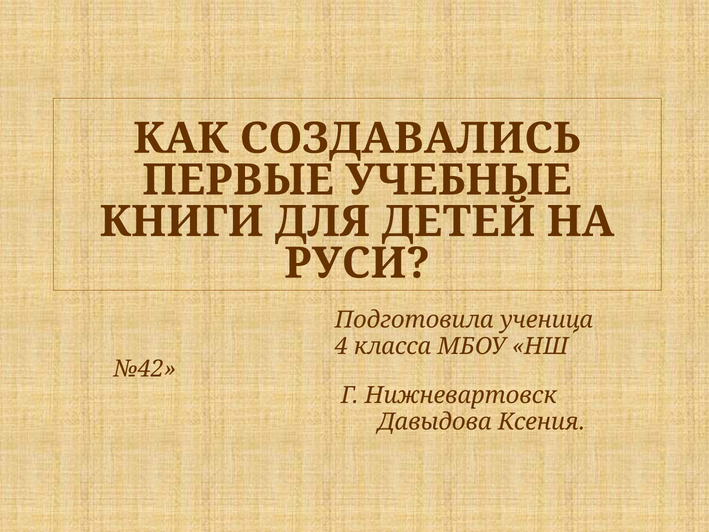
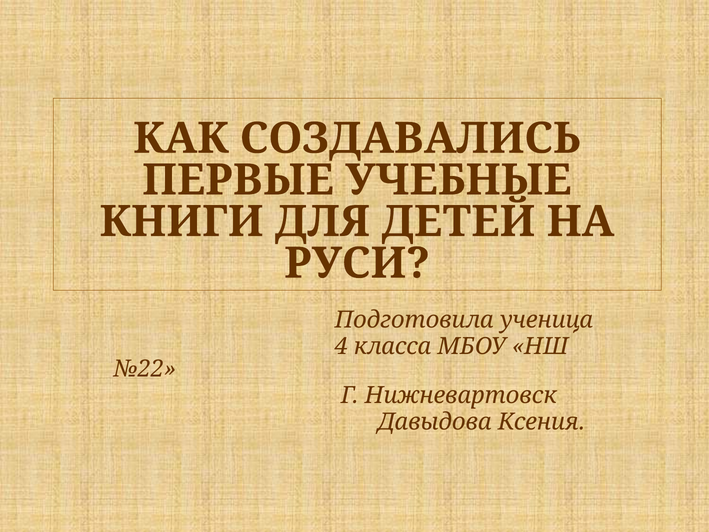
№42: №42 -> №22 (145, 369)
